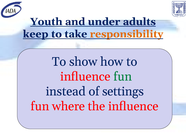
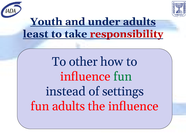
keep: keep -> least (36, 34)
responsibility colour: orange -> red (127, 34)
show: show -> other (83, 62)
fun where: where -> adults (69, 107)
